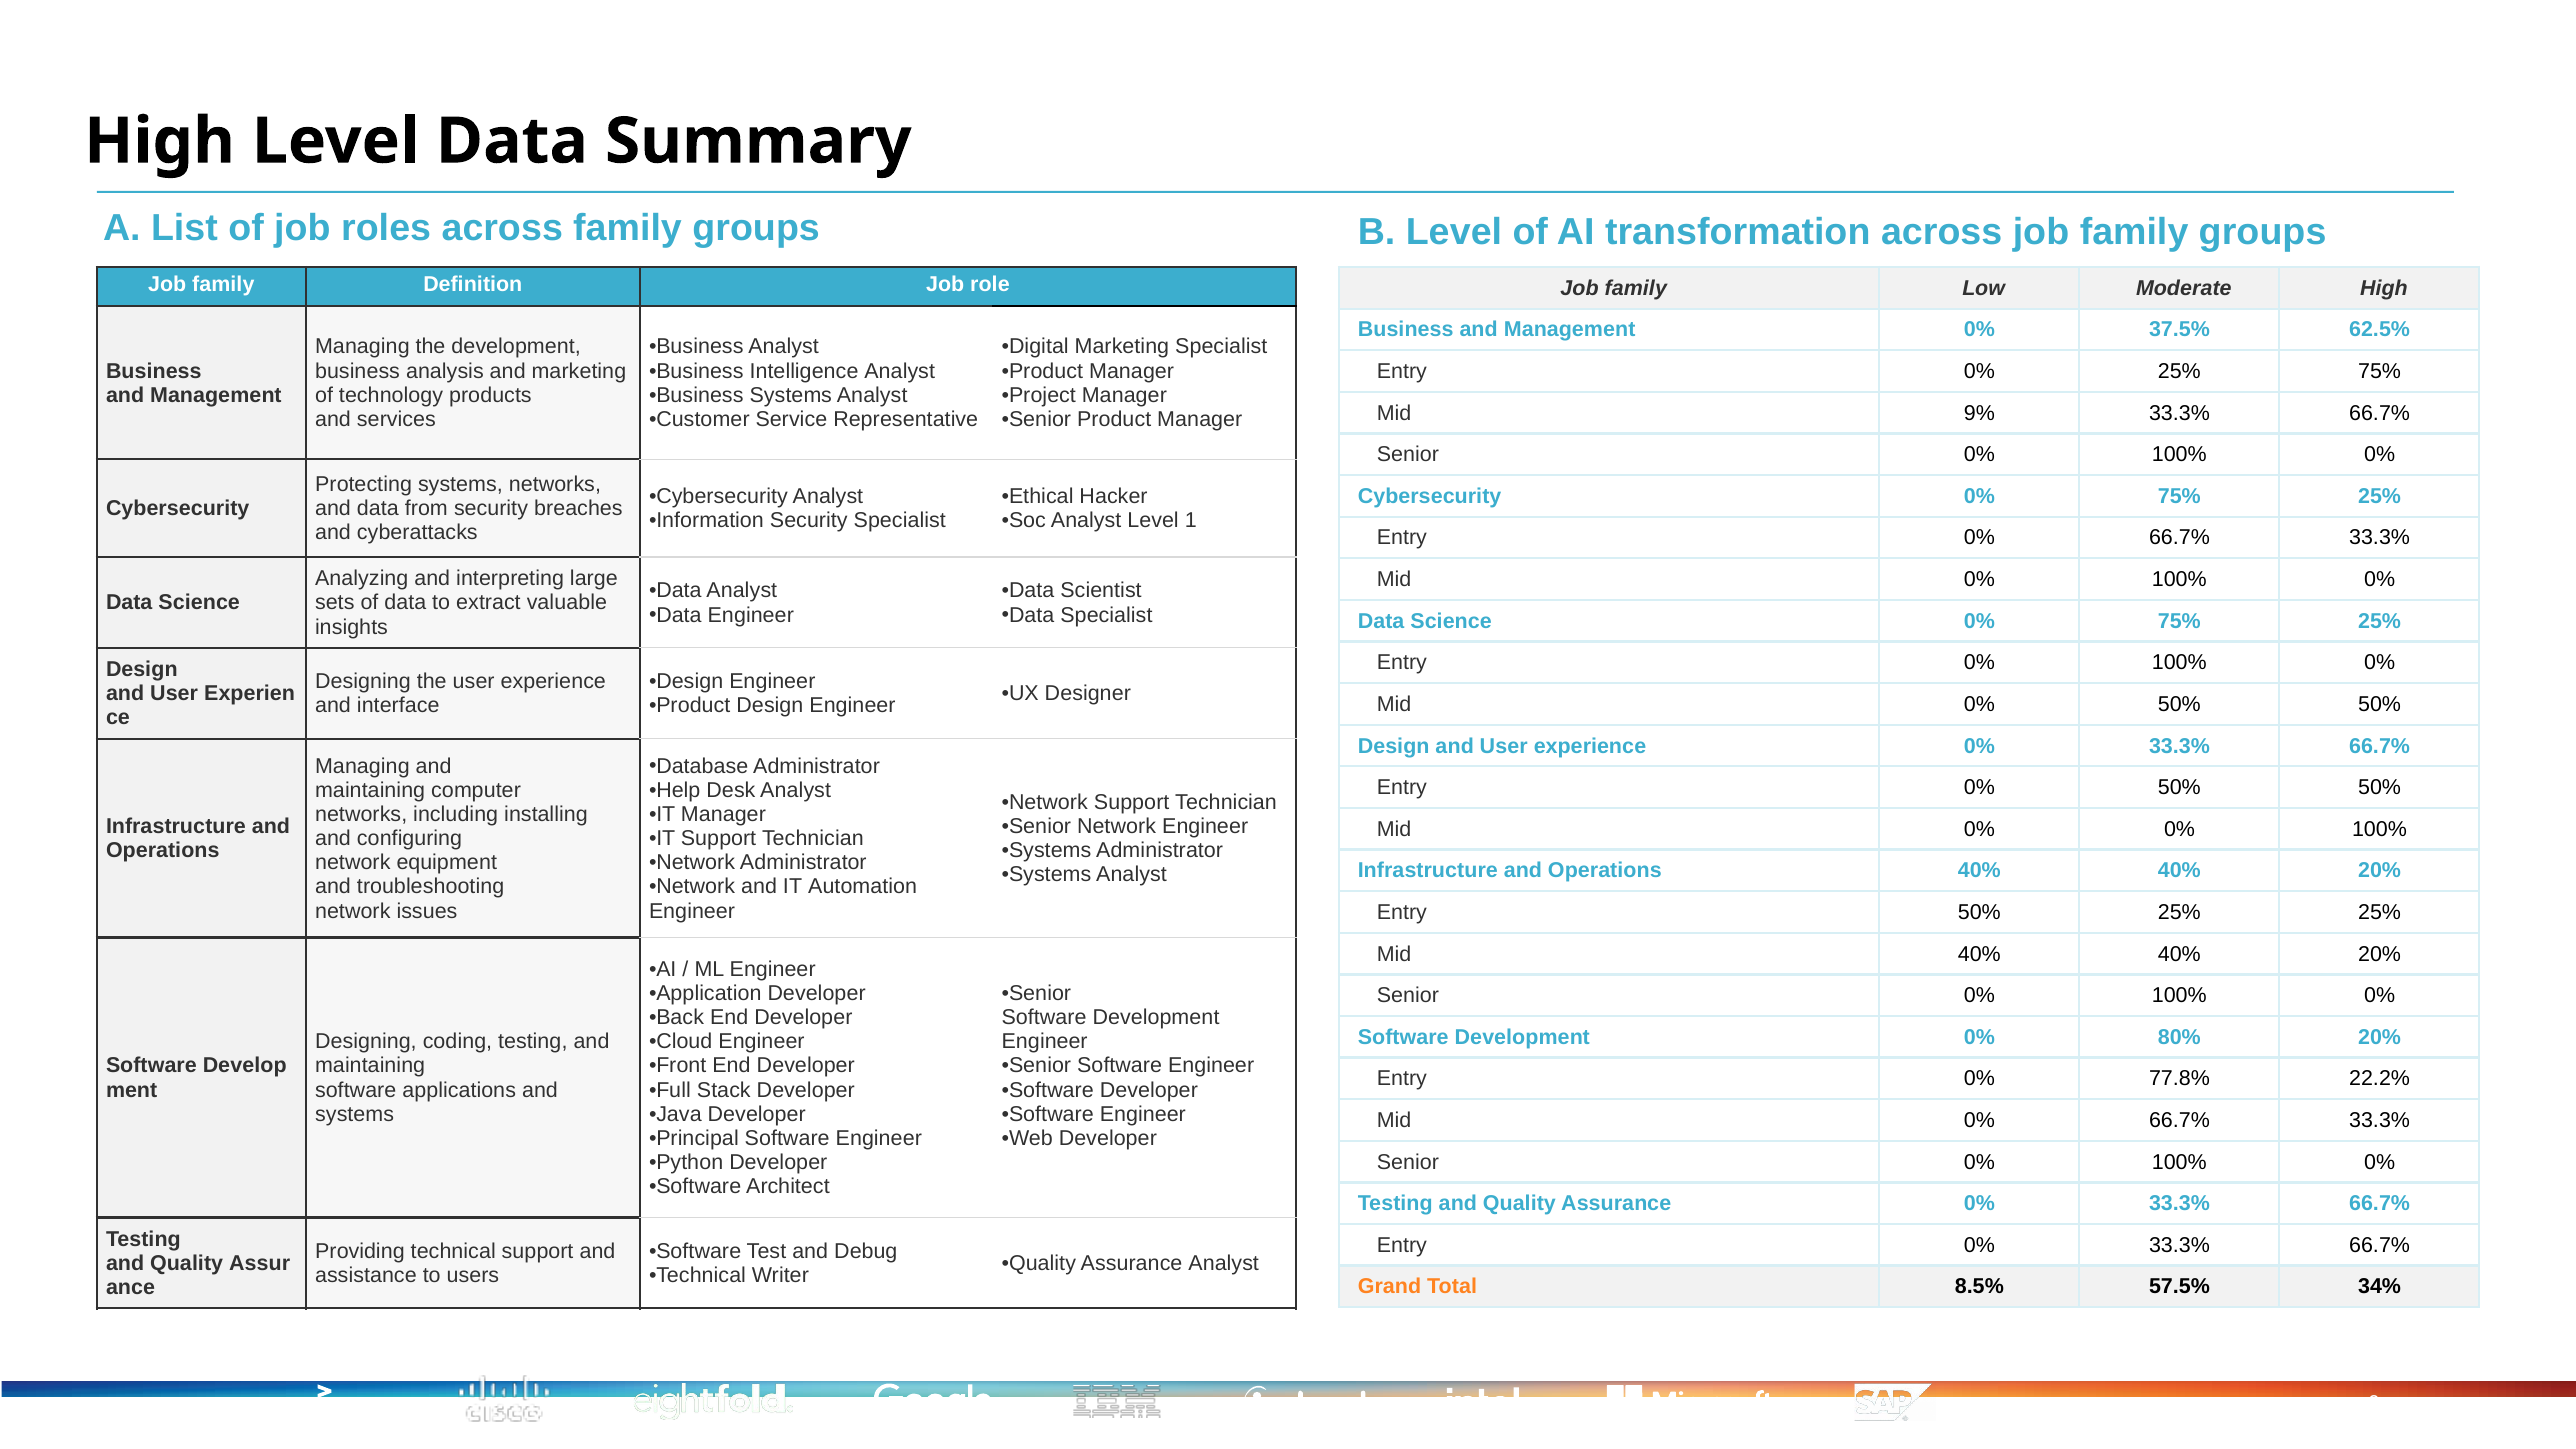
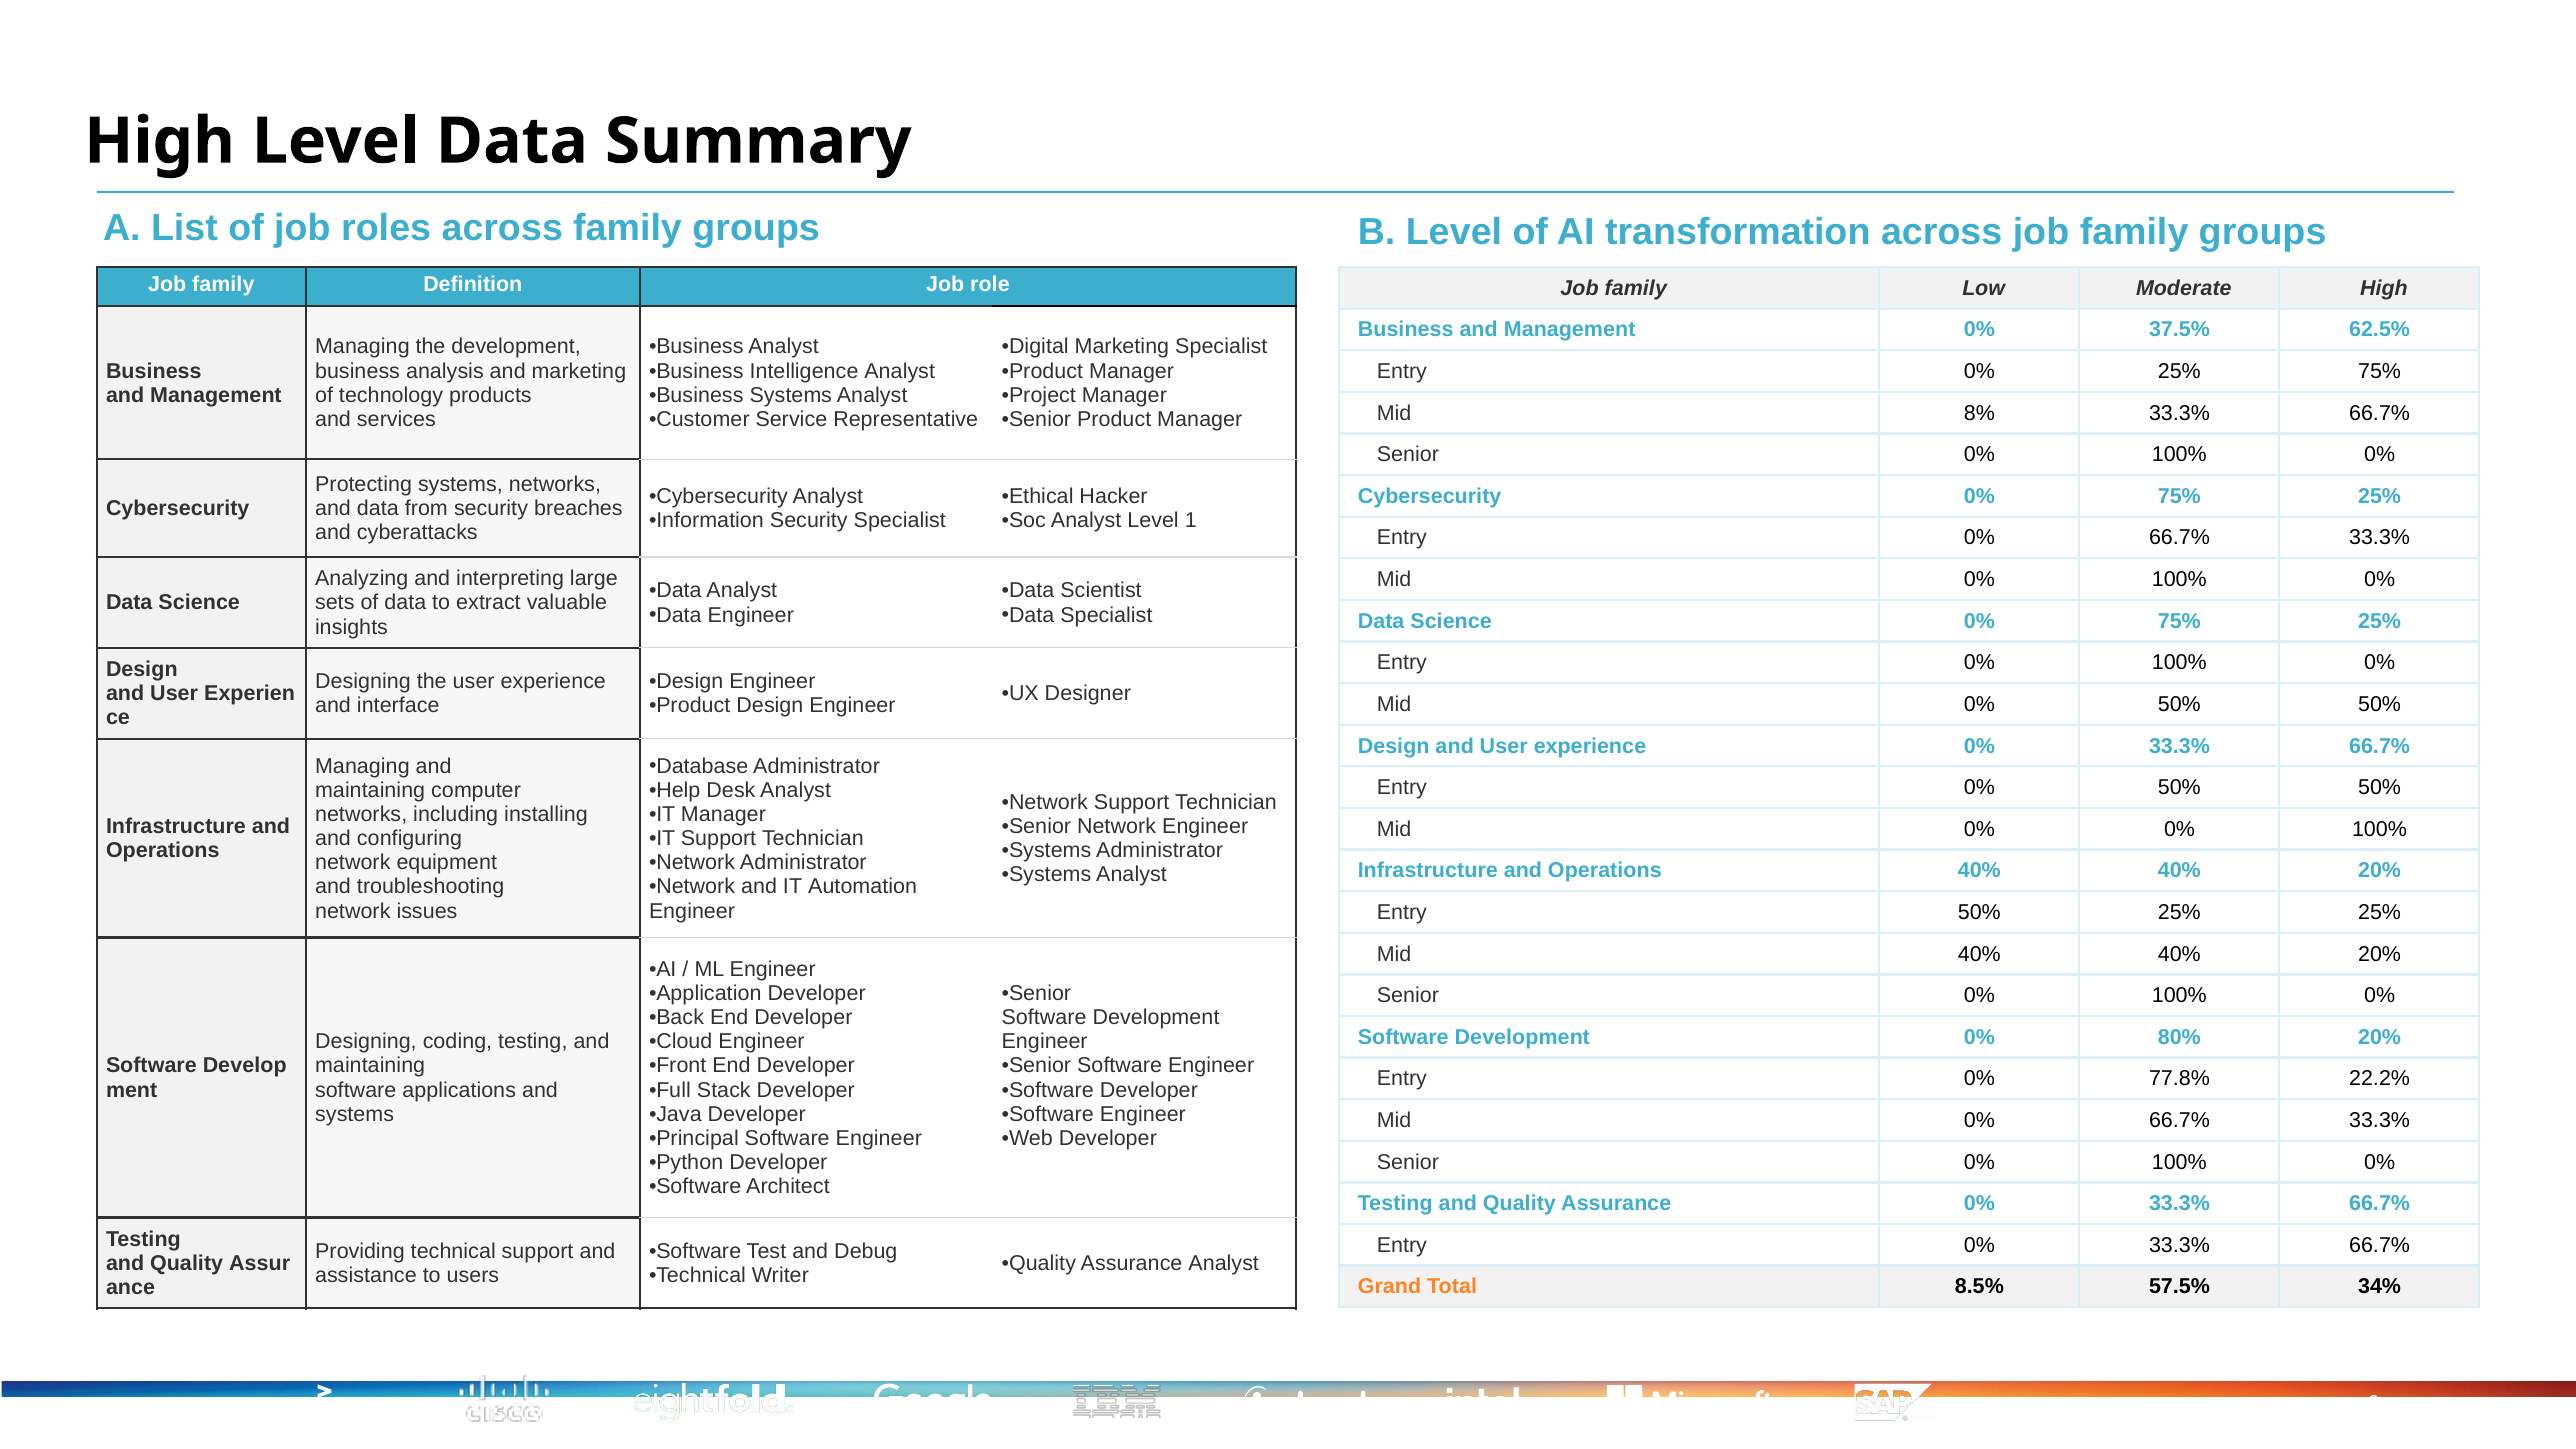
9%: 9% -> 8% (1979, 413)
